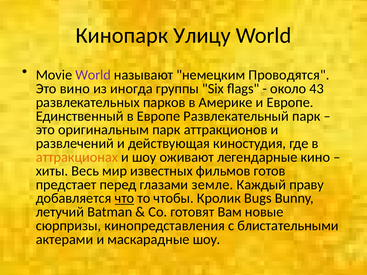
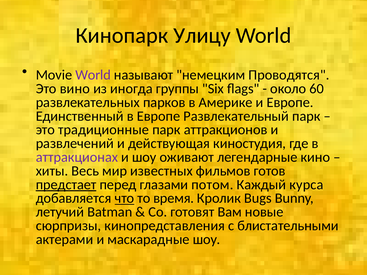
43: 43 -> 60 (317, 89)
оригинальным: оригинальным -> традиционные (104, 130)
аттракционах colour: orange -> purple (77, 157)
предстает underline: none -> present (66, 185)
земле: земле -> потом (212, 185)
праву: праву -> курса (306, 185)
чтобы: чтобы -> время (174, 198)
